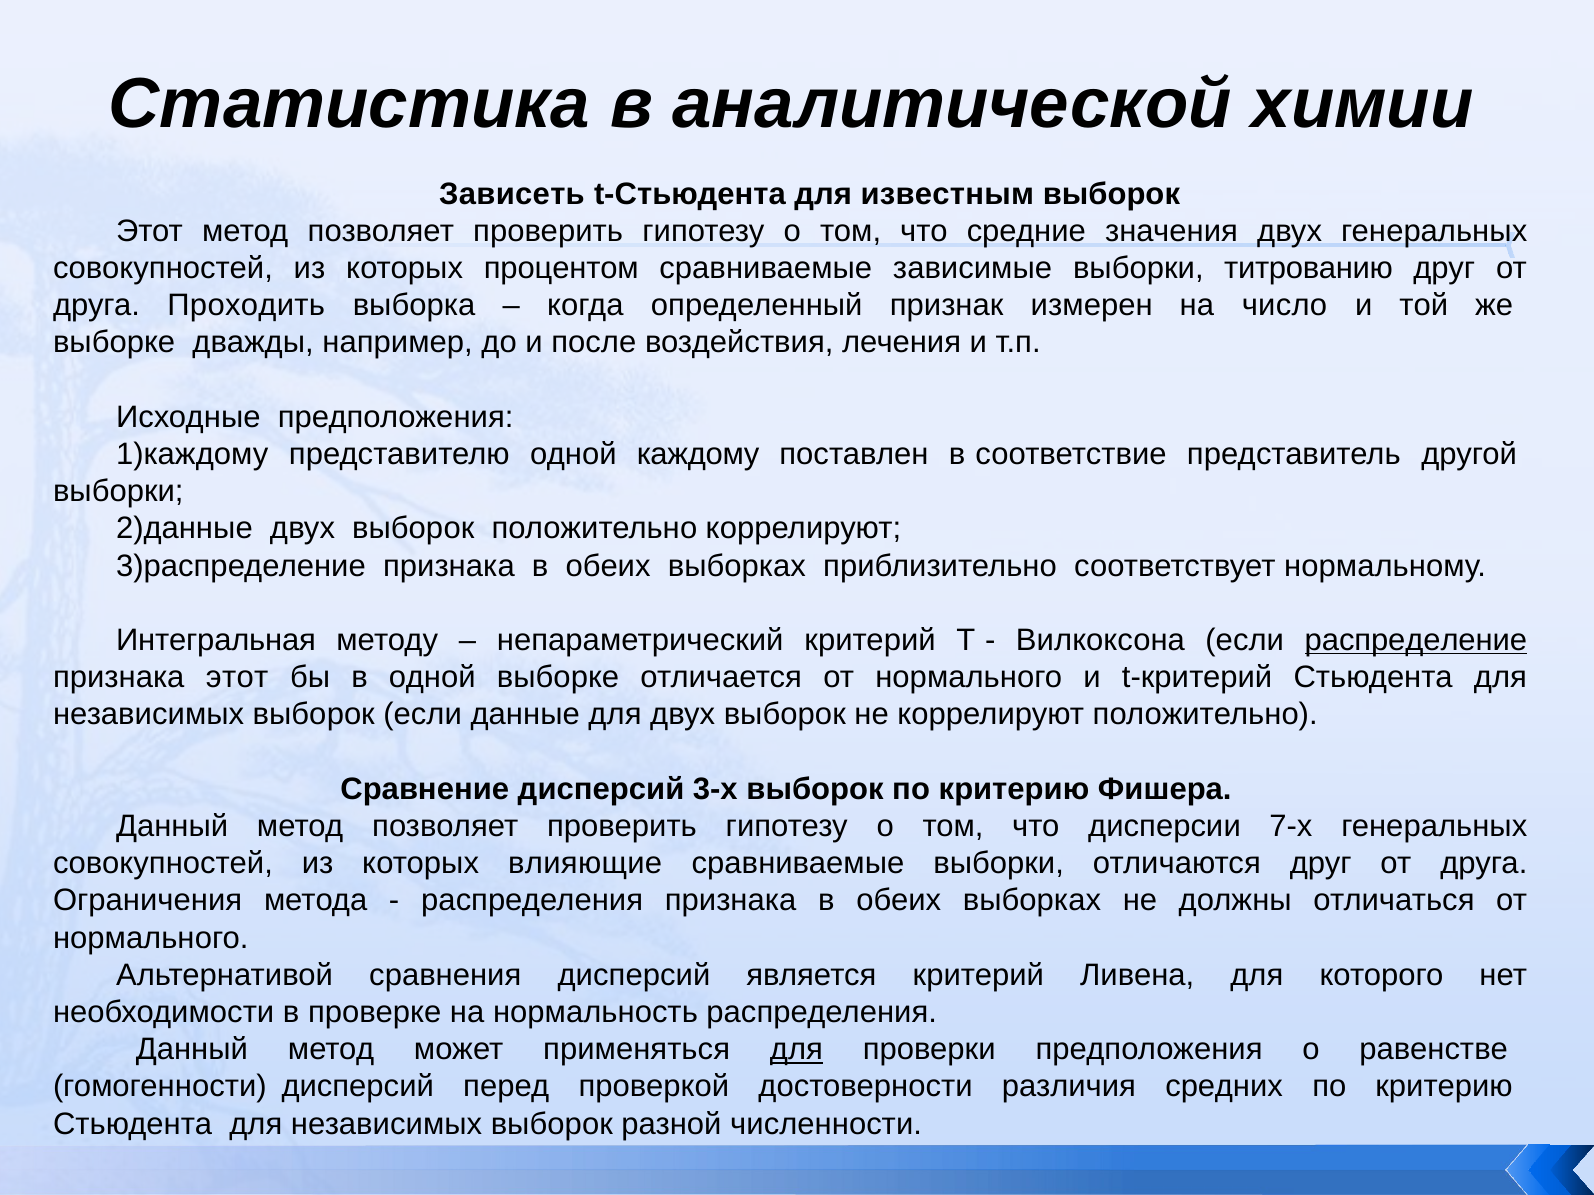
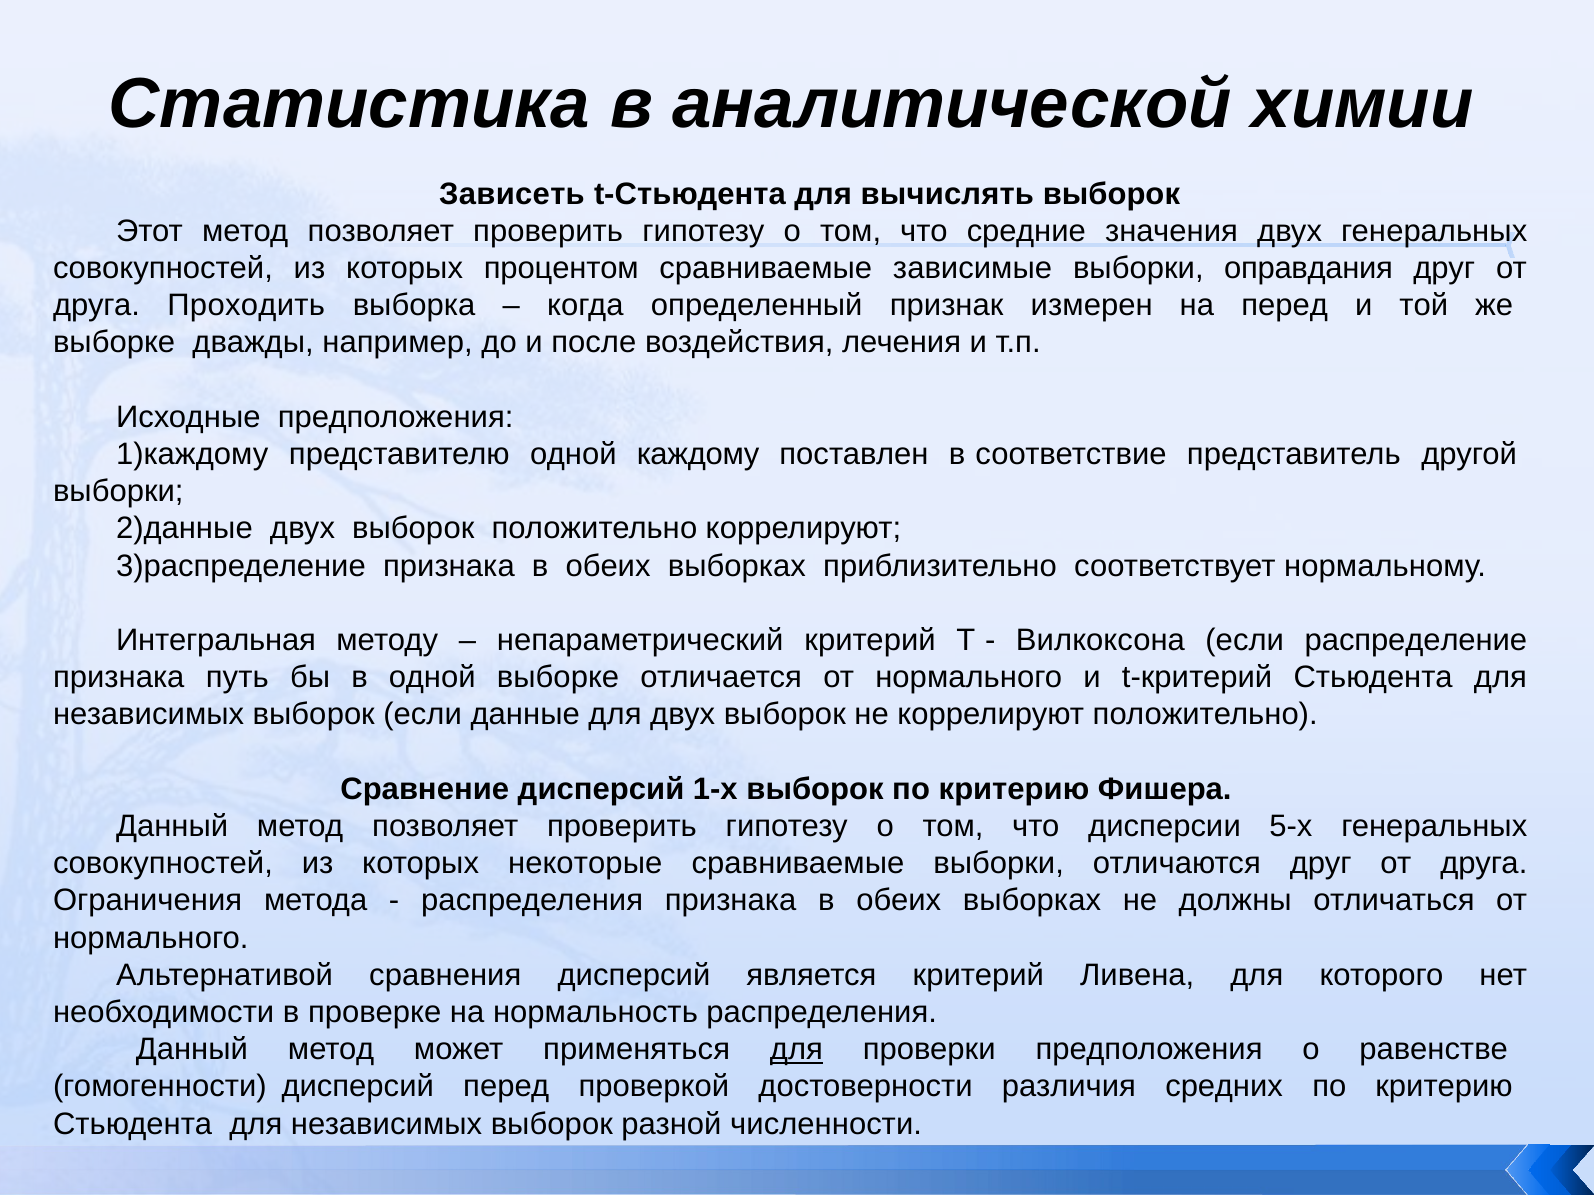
известным: известным -> вычислять (947, 194)
титрованию: титрованию -> оправдания (1309, 268)
на число: число -> перед (1285, 306)
распределение underline: present -> none (1416, 640)
признака этот: этот -> путь (237, 678)
3-х: 3-х -> 1-х (715, 789)
7-х: 7-х -> 5-х (1291, 827)
влияющие: влияющие -> некоторые (585, 864)
